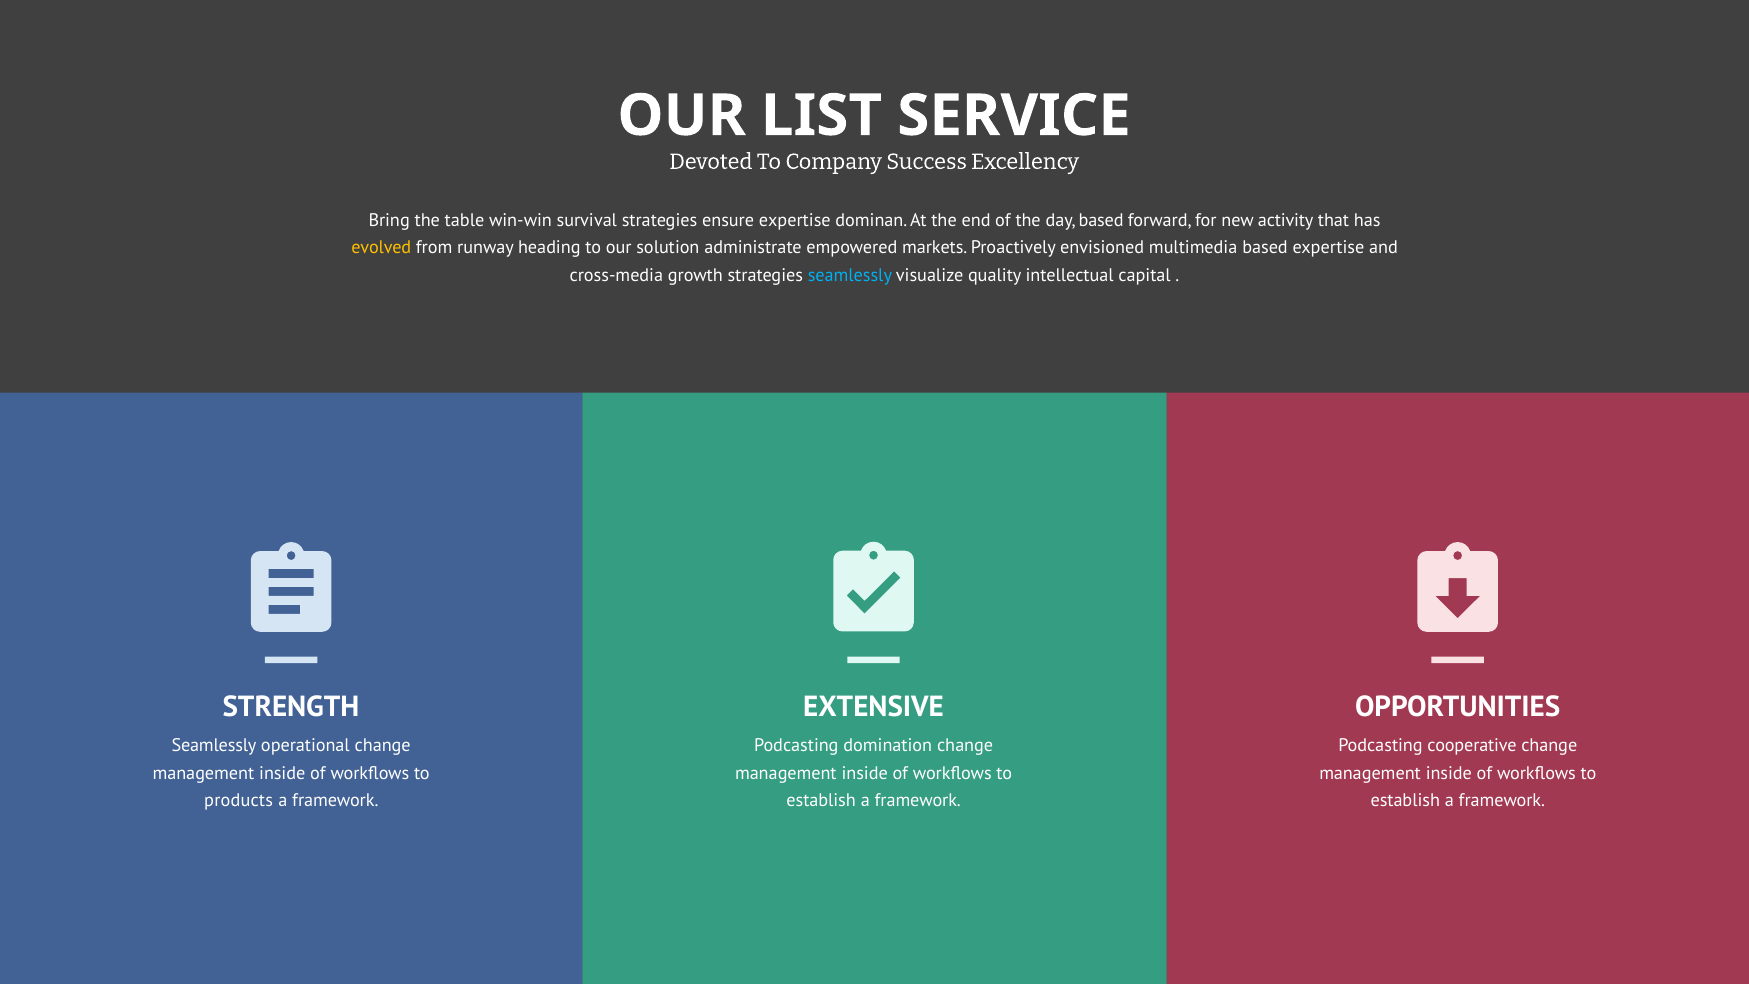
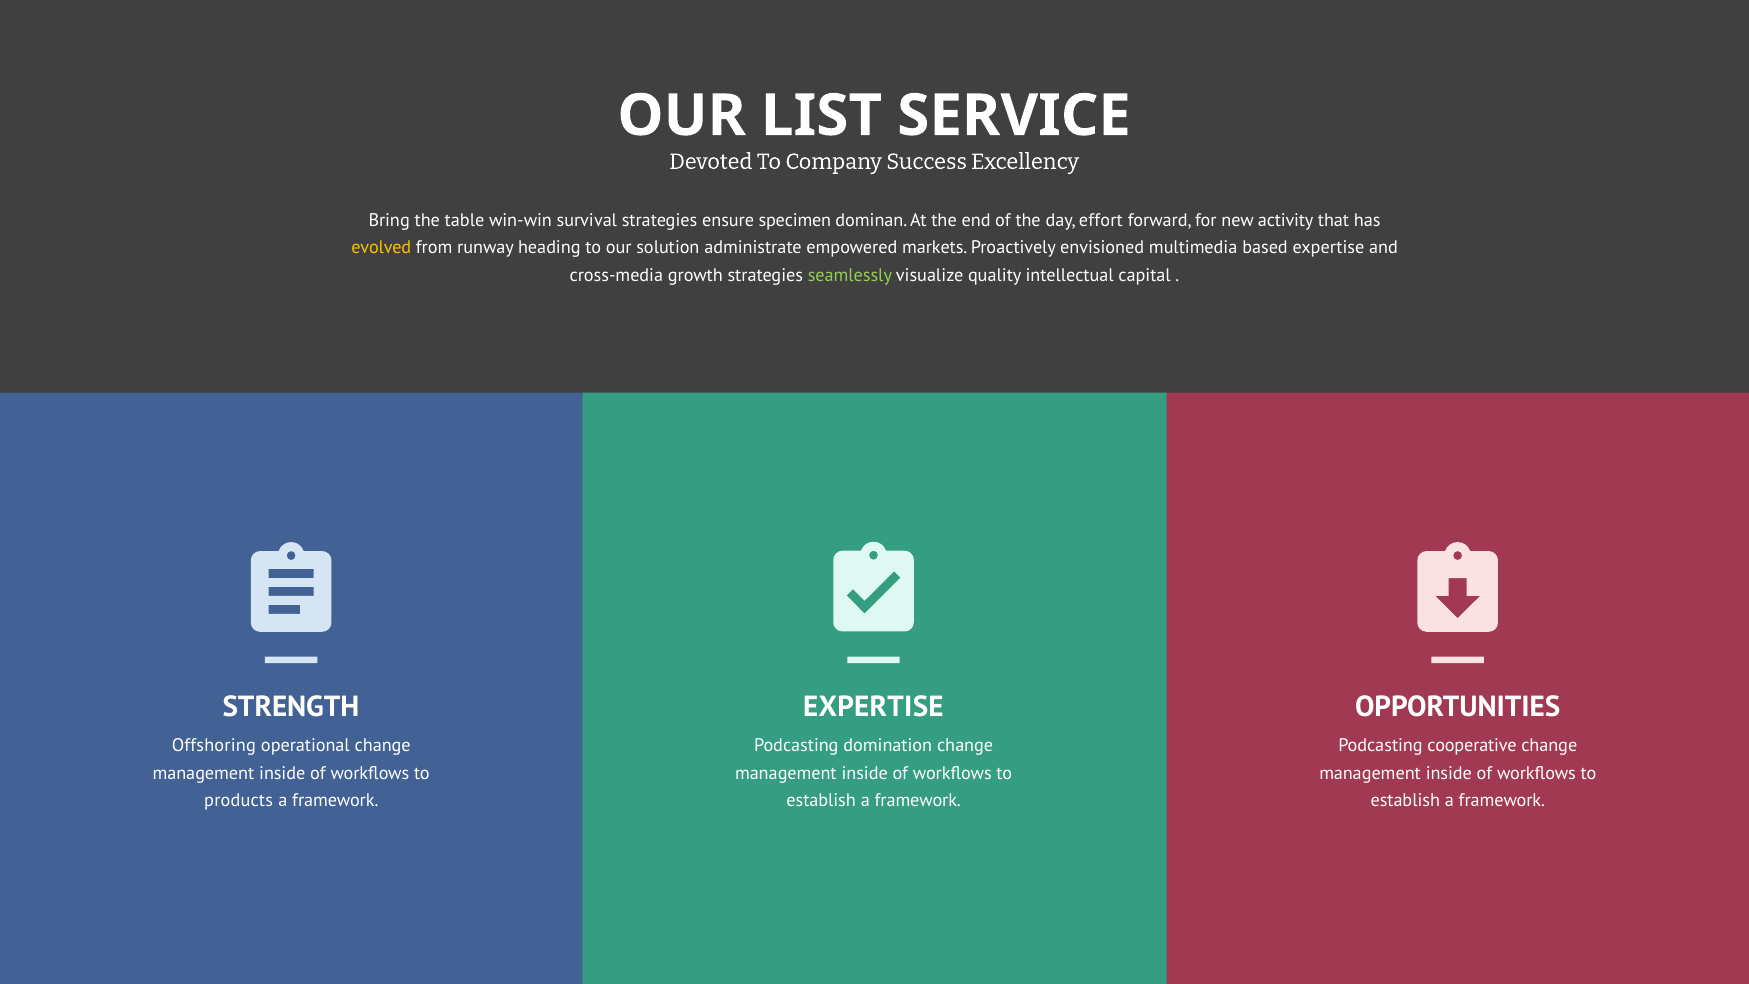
ensure expertise: expertise -> specimen (795, 220)
day based: based -> effort (1101, 220)
seamlessly colour: light blue -> light green (850, 275)
EXTENSIVE: EXTENSIVE -> EXPERTISE (873, 707)
Seamlessly: Seamlessly -> Offshoring (214, 746)
